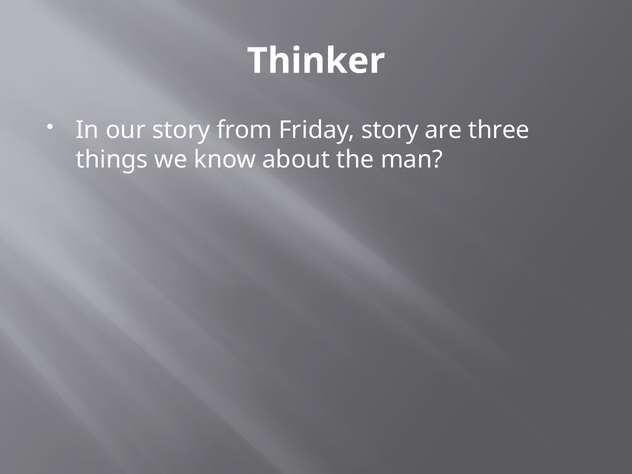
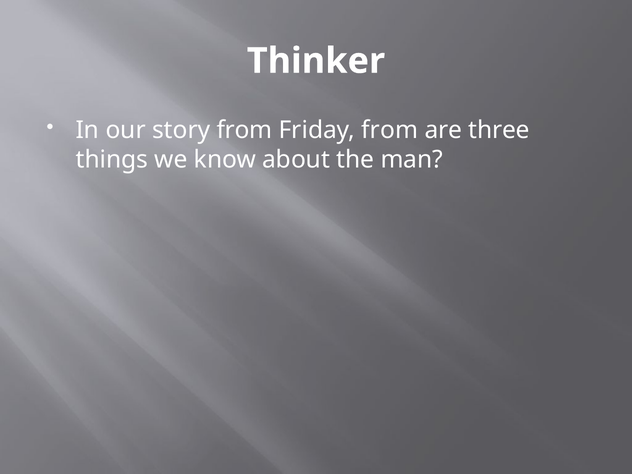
Friday story: story -> from (390, 130)
